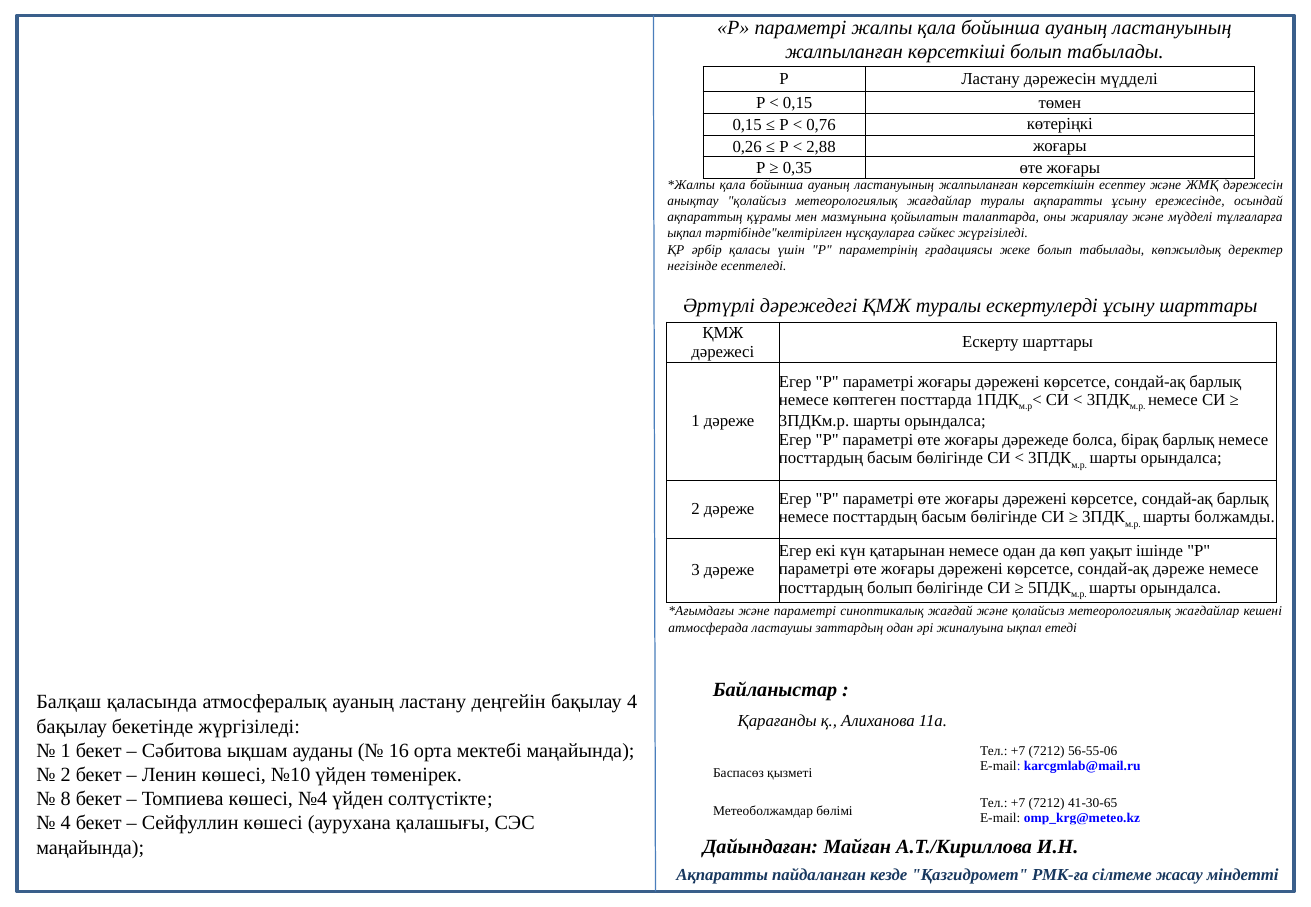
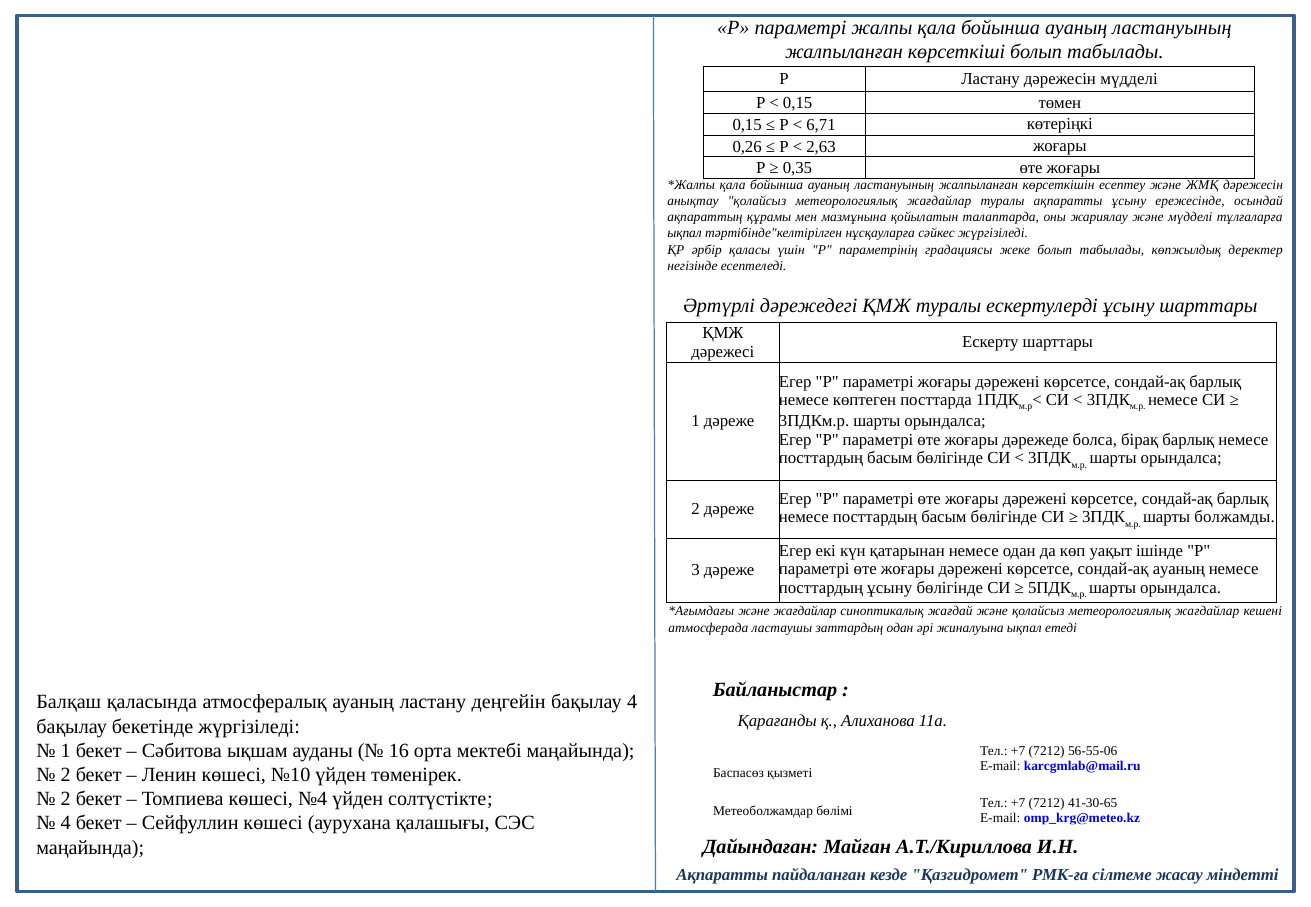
0,76: 0,76 -> 6,71 (821, 125)
2,88: 2,88 -> 2,63 (821, 147)
сондай-ақ дәреже: дәреже -> ауаның (1179, 569)
посттардың болып: болып -> ұсыну (890, 588)
және параметрі: параметрі -> жағдайлар (805, 612)
8: 8 -> 2 (66, 800)
